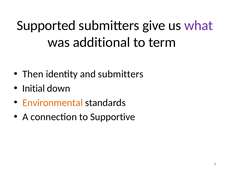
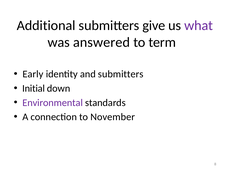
Supported: Supported -> Additional (46, 26)
additional: additional -> answered (101, 42)
Then: Then -> Early (33, 74)
Environmental colour: orange -> purple (53, 103)
Supportive: Supportive -> November (113, 117)
